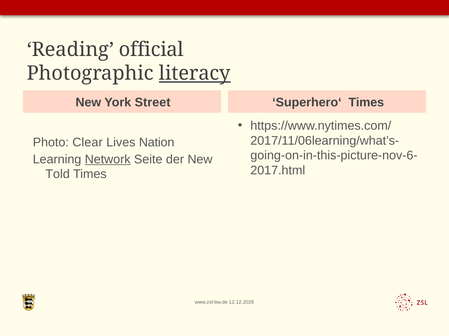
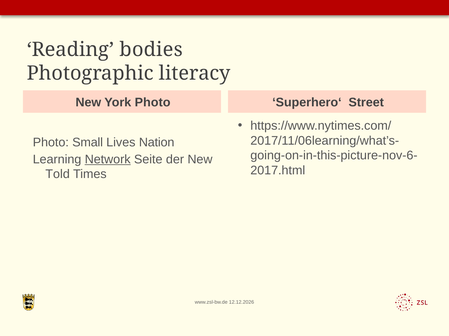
official: official -> bodies (151, 50)
literacy underline: present -> none (195, 74)
York Street: Street -> Photo (153, 103)
Superhero‘ Times: Times -> Street (366, 103)
Clear: Clear -> Small (88, 143)
